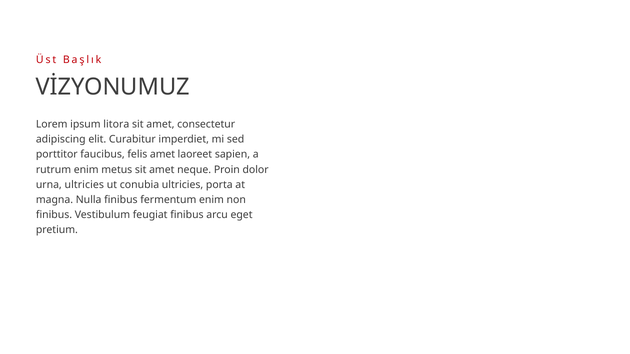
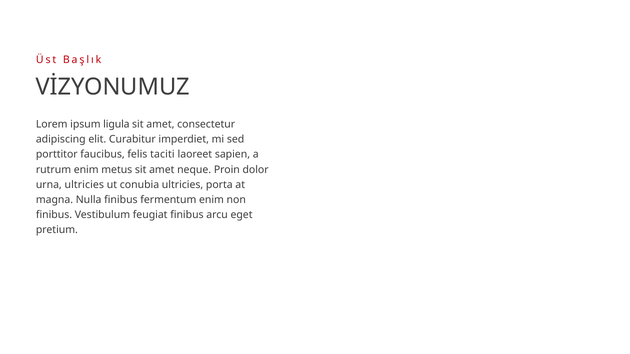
litora: litora -> ligula (116, 124)
felis amet: amet -> taciti (162, 155)
